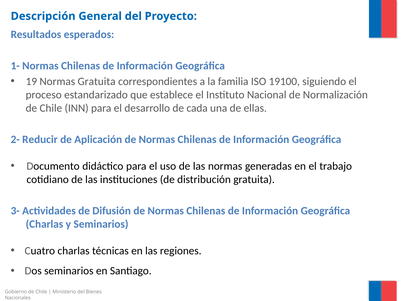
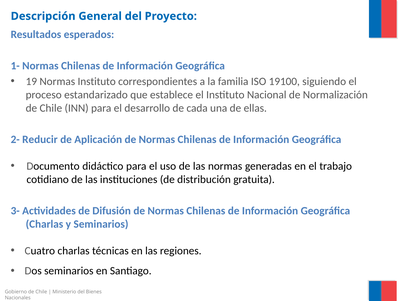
Normas Gratuita: Gratuita -> Instituto (97, 81)
